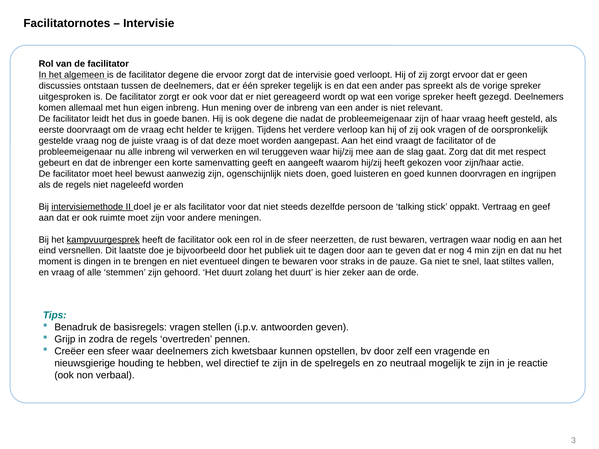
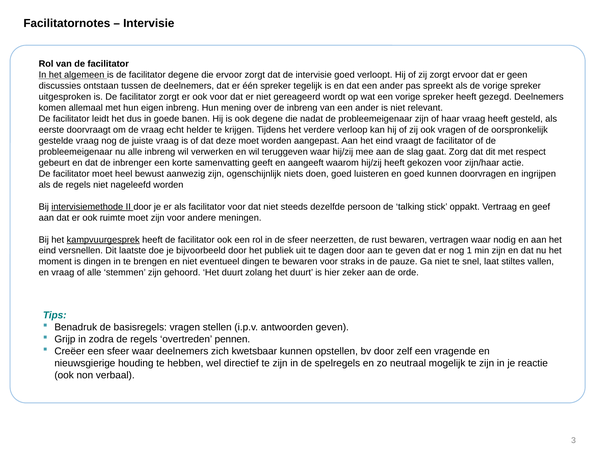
II doel: doel -> door (142, 207)
4: 4 -> 1 (469, 251)
